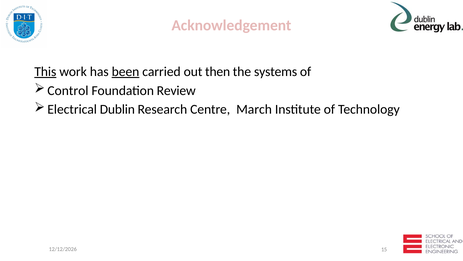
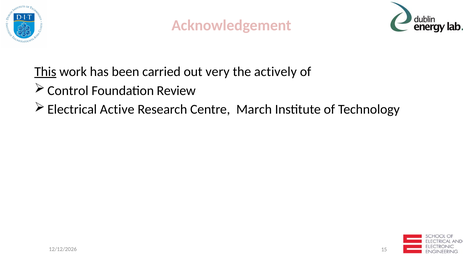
been underline: present -> none (126, 72)
then: then -> very (218, 72)
systems: systems -> actively (275, 72)
Dublin: Dublin -> Active (117, 109)
